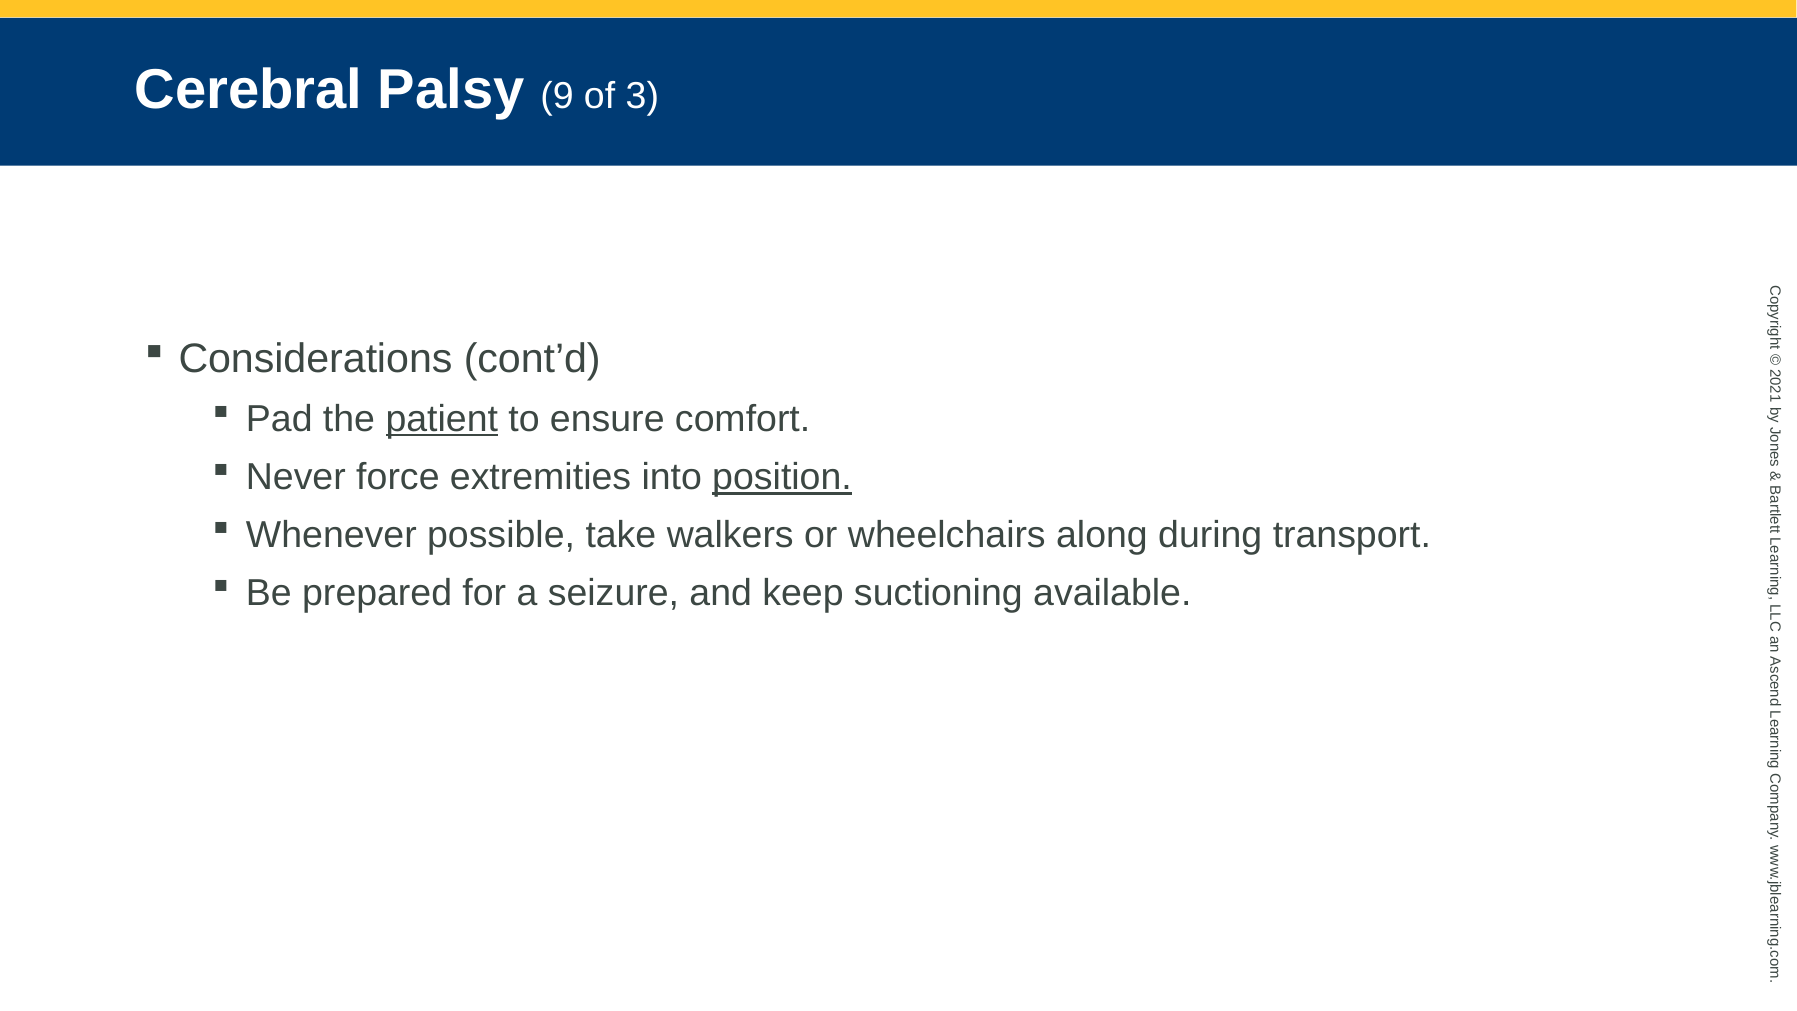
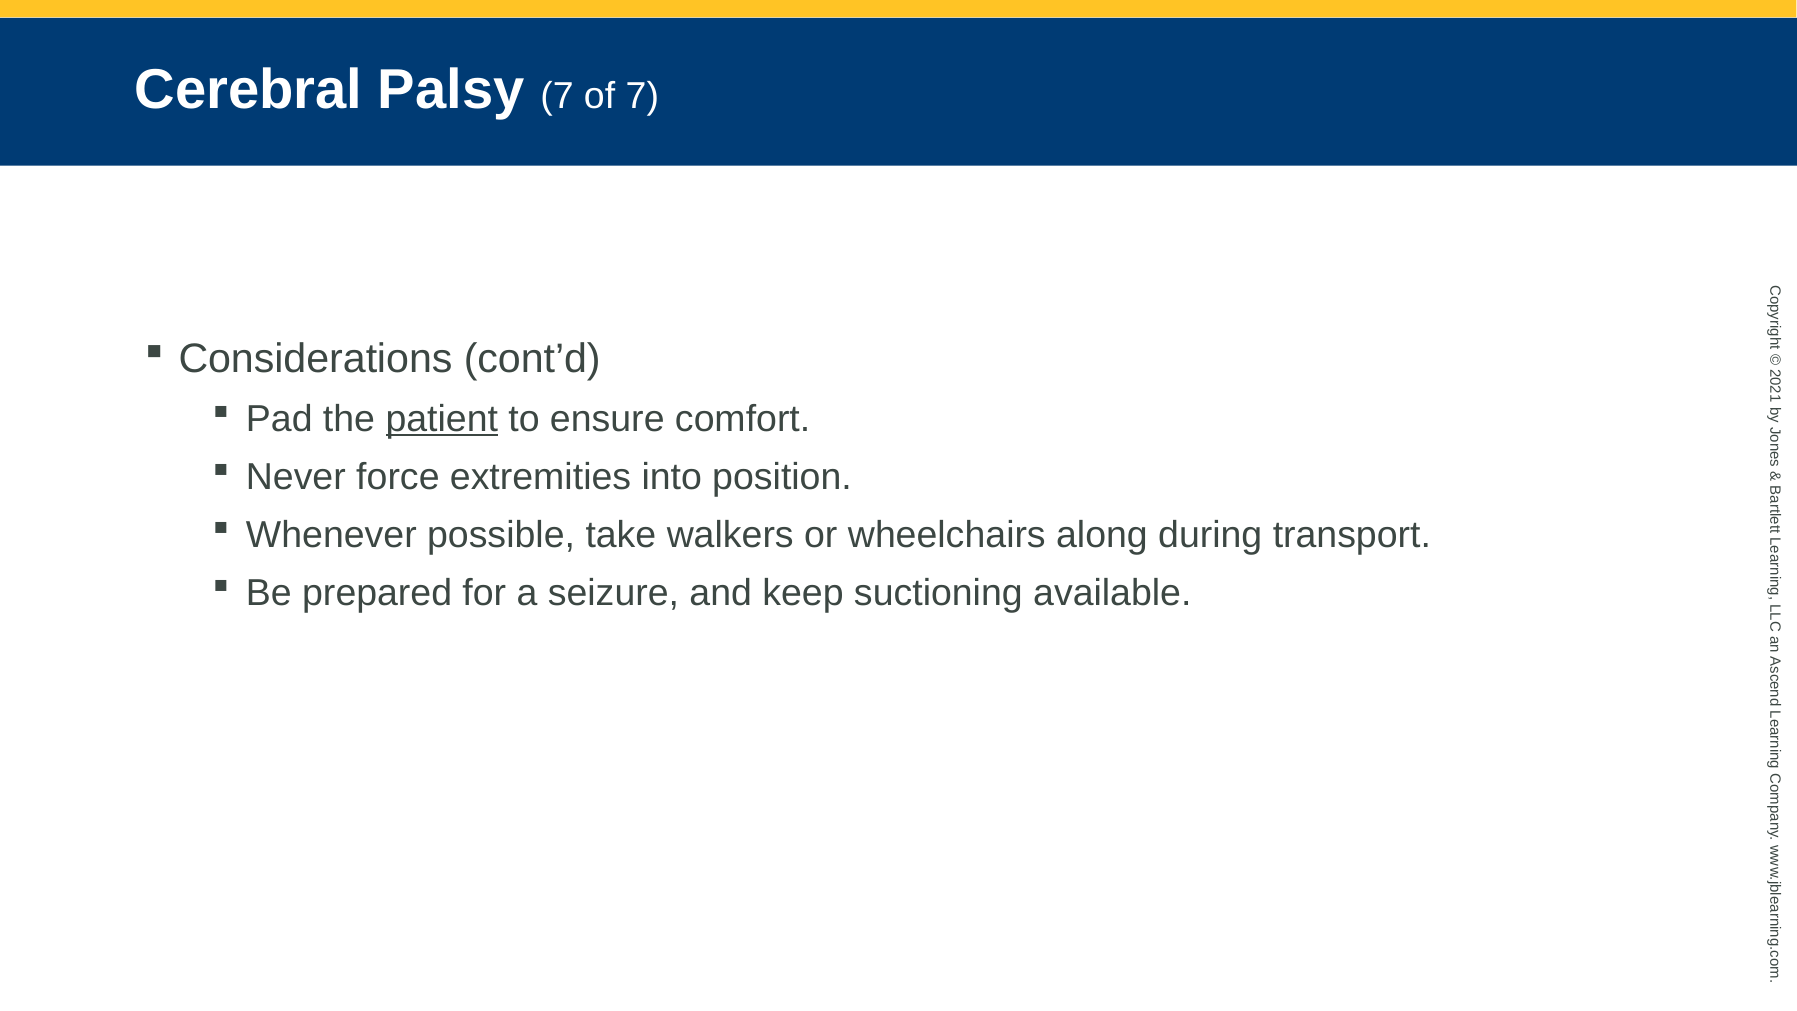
Palsy 9: 9 -> 7 (557, 96)
of 3: 3 -> 7 (642, 96)
position underline: present -> none (782, 477)
